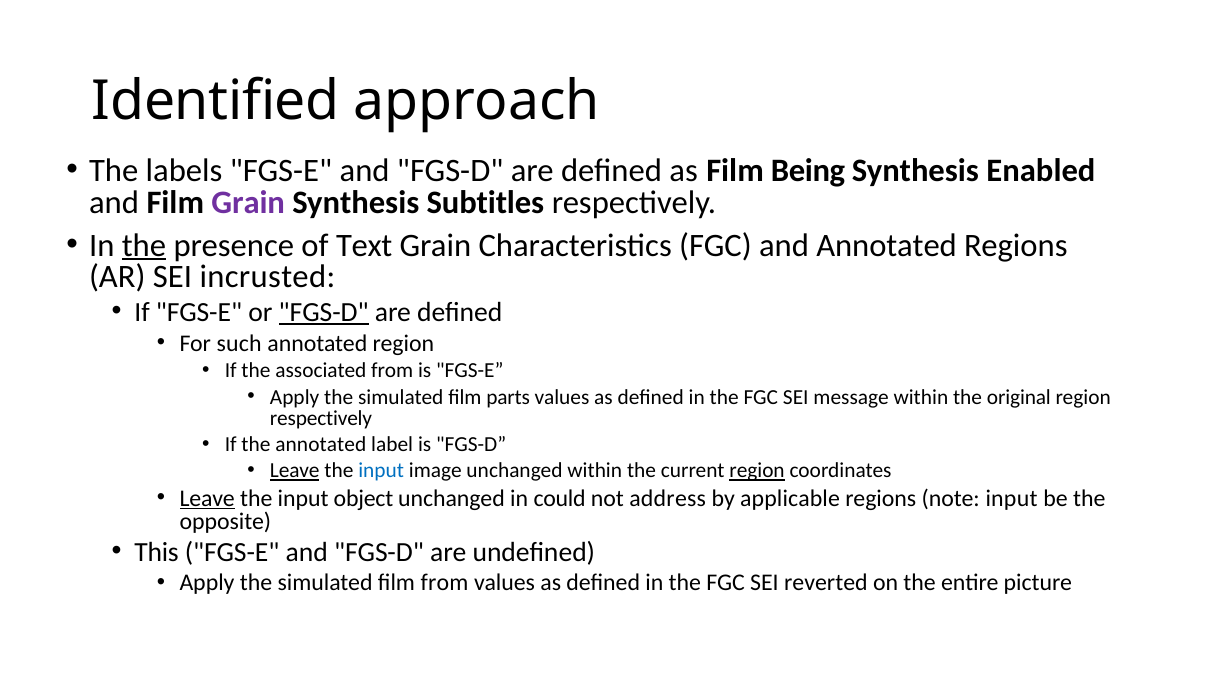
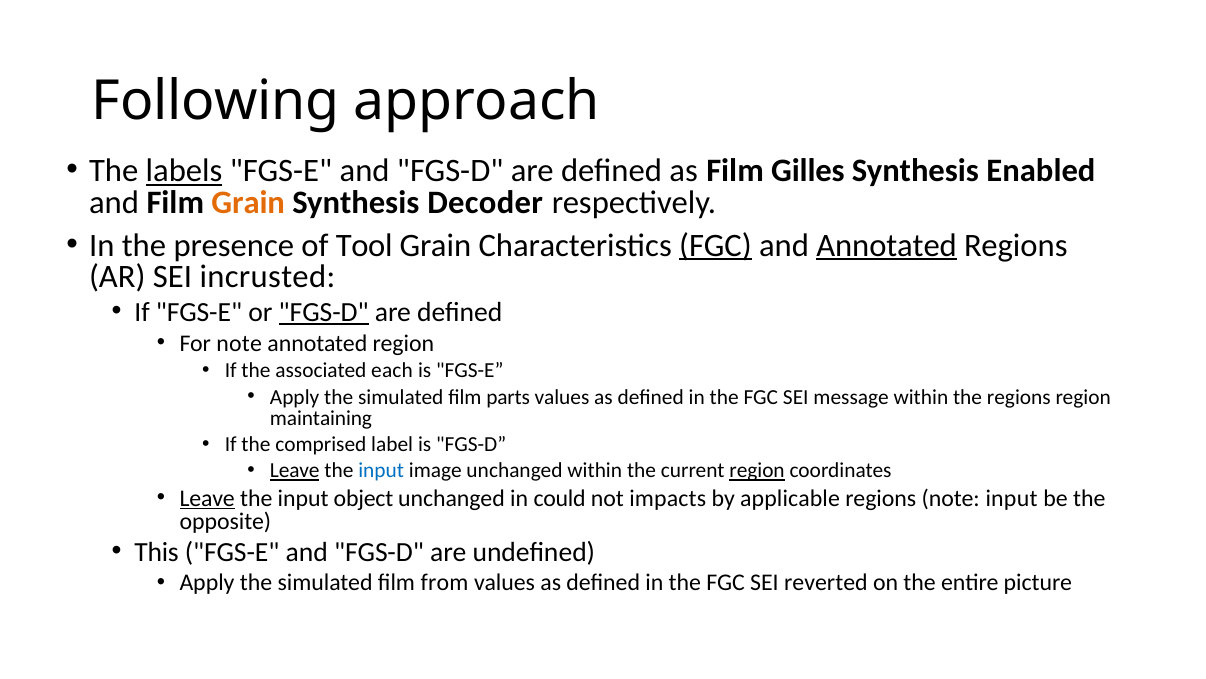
Identified: Identified -> Following (216, 101)
labels underline: none -> present (184, 170)
Being: Being -> Gilles (808, 170)
Grain colour: purple -> orange (248, 202)
Subtitles: Subtitles -> Decoder (485, 202)
the underline: present -> none (144, 245)
Text: Text -> Tool (364, 245)
FGC underline: none -> present (715, 245)
Annotated underline: none -> present (887, 245)
For such: such -> note (239, 343)
associated from: from -> each (392, 371)
the original: original -> regions (1019, 397)
respectively: respectively -> maintaining (321, 418)
the annotated: annotated -> comprised (321, 444)
address: address -> impacts (668, 498)
